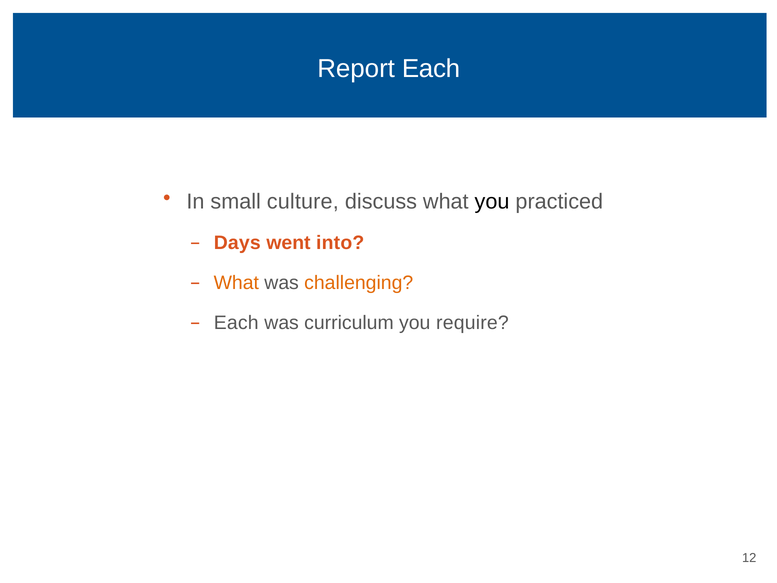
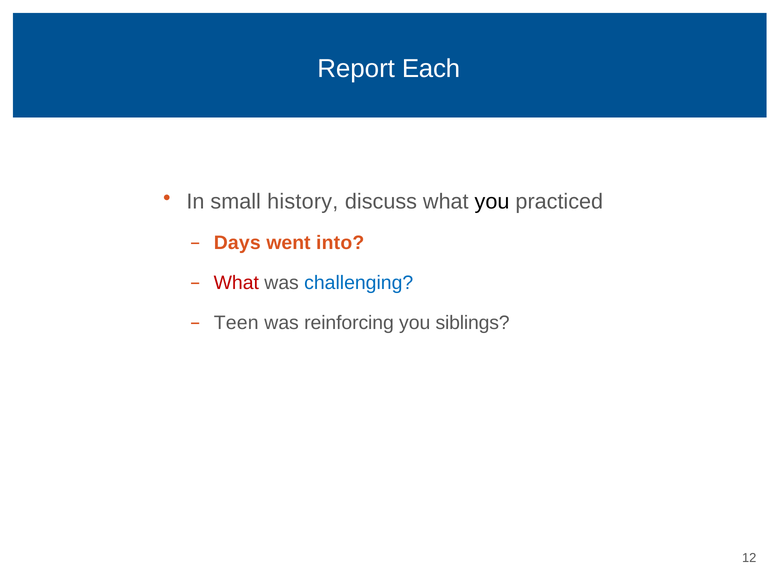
culture: culture -> history (303, 202)
What colour: orange -> red (236, 283)
challenging colour: orange -> blue (359, 283)
Each: Each -> Teen (236, 323)
curriculum: curriculum -> reinforcing (349, 323)
require: require -> siblings (473, 323)
